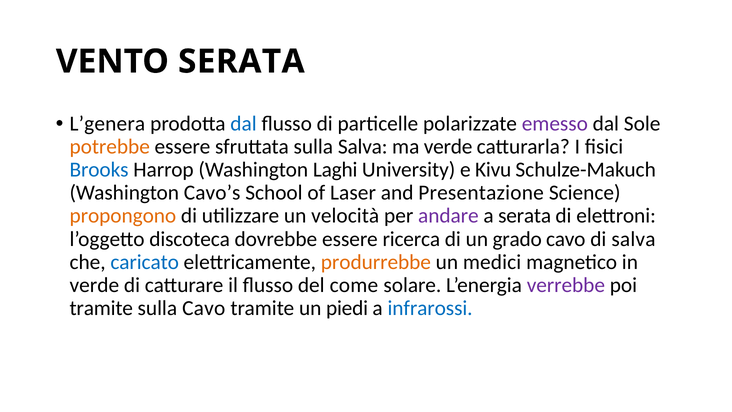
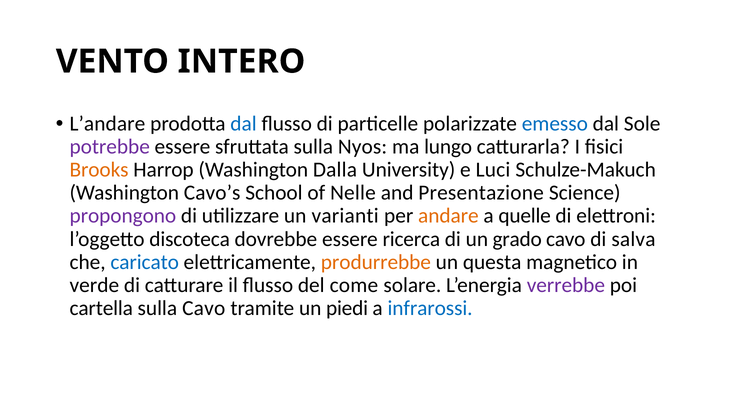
VENTO SERATA: SERATA -> INTERO (241, 61)
L’genera: L’genera -> L’andare (107, 124)
emesso colour: purple -> blue (555, 124)
potrebbe colour: orange -> purple (110, 147)
sulla Salva: Salva -> Nyos (363, 147)
ma verde: verde -> lungo (448, 147)
Brooks colour: blue -> orange (99, 170)
Laghi: Laghi -> Dalla (335, 170)
Kivu: Kivu -> Luci (493, 170)
Laser: Laser -> Nelle (353, 193)
propongono colour: orange -> purple (123, 216)
velocità: velocità -> varianti (345, 216)
andare colour: purple -> orange (448, 216)
a serata: serata -> quelle (525, 216)
medici: medici -> questa (492, 262)
tramite: tramite -> cartella (101, 308)
